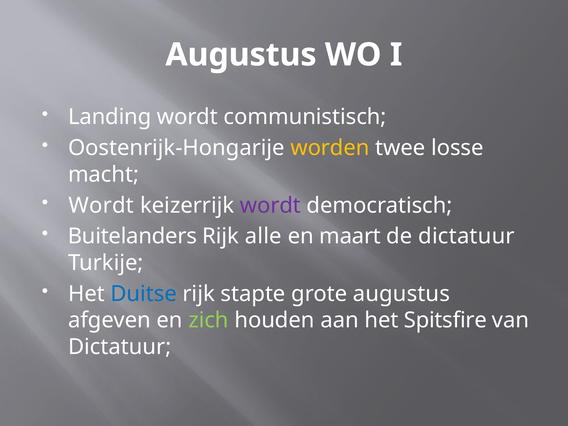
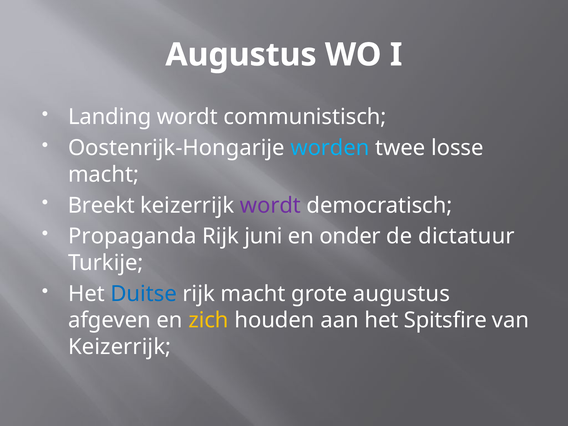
worden colour: yellow -> light blue (330, 148)
Wordt: Wordt -> Breekt (101, 205)
Buitelanders: Buitelanders -> Propaganda (132, 236)
alle: alle -> juni (264, 236)
maart: maart -> onder (350, 236)
rijk stapte: stapte -> macht (253, 294)
zich colour: light green -> yellow (209, 320)
Dictatuur: Dictatuur -> Keizerrijk (120, 347)
